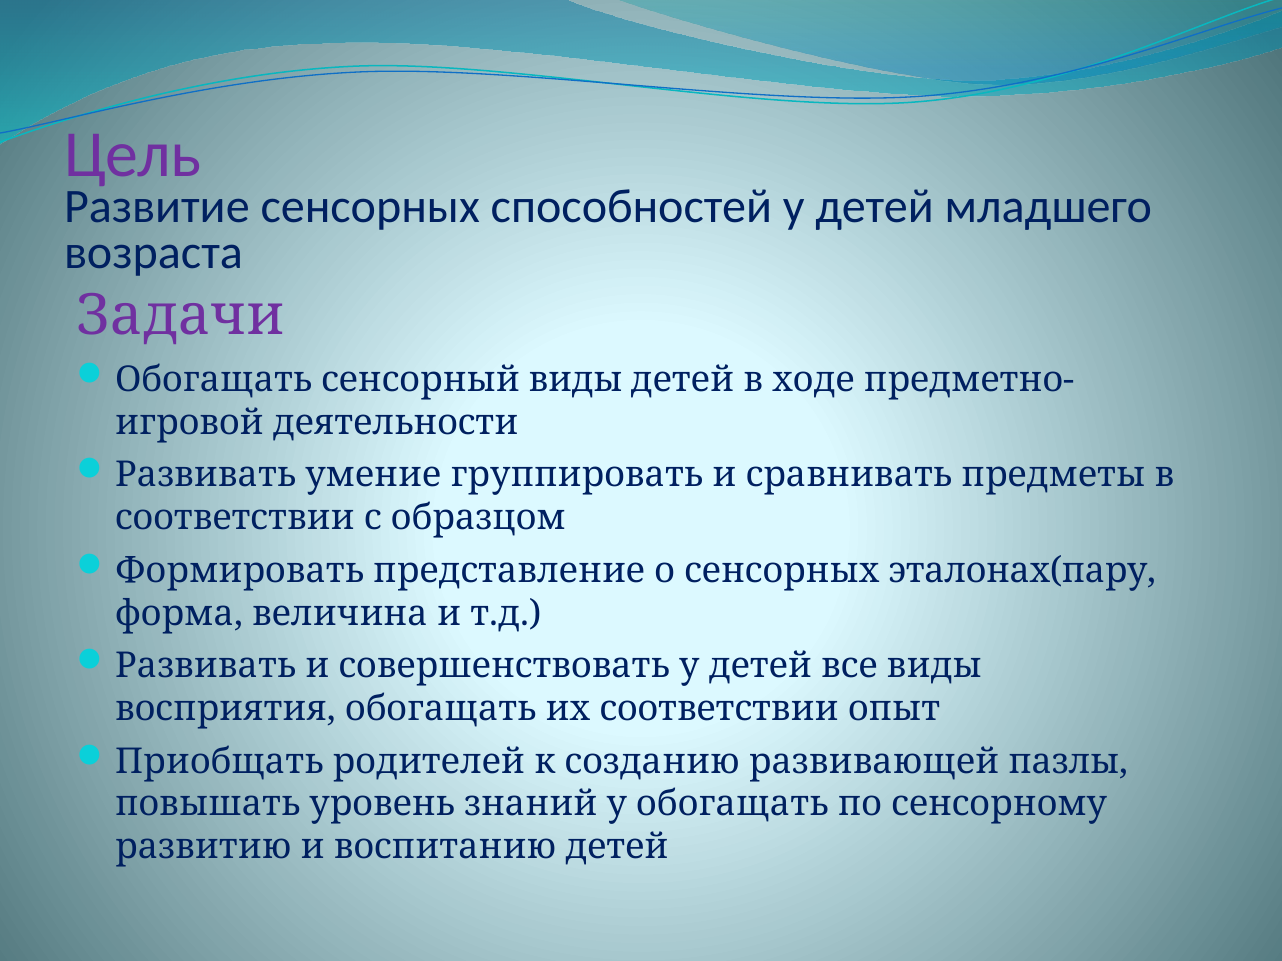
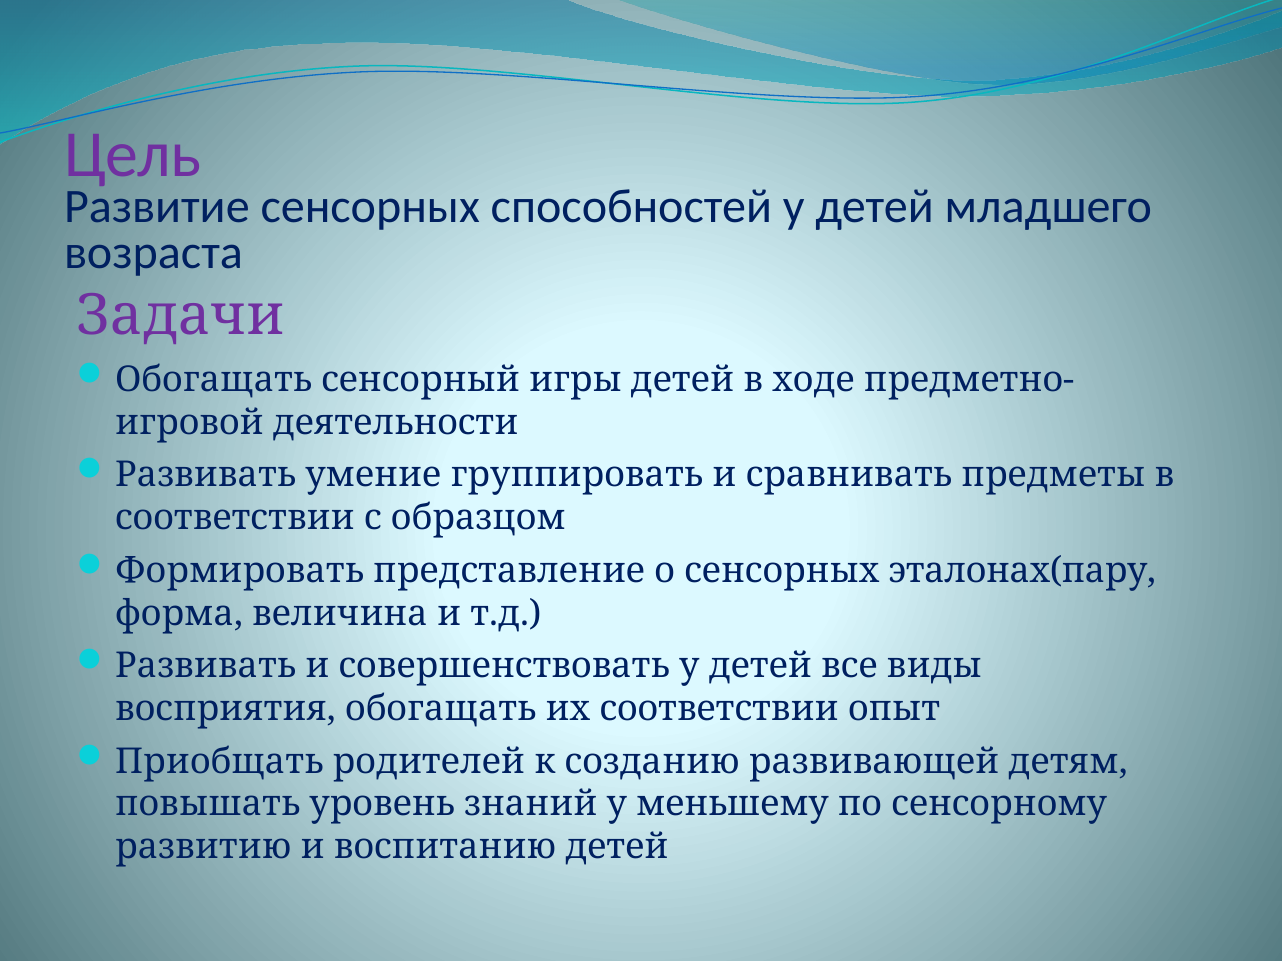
сенсорный виды: виды -> игры (576, 380)
пазлы: пазлы -> детям (1068, 762)
у обогащать: обогащать -> меньшему (733, 805)
